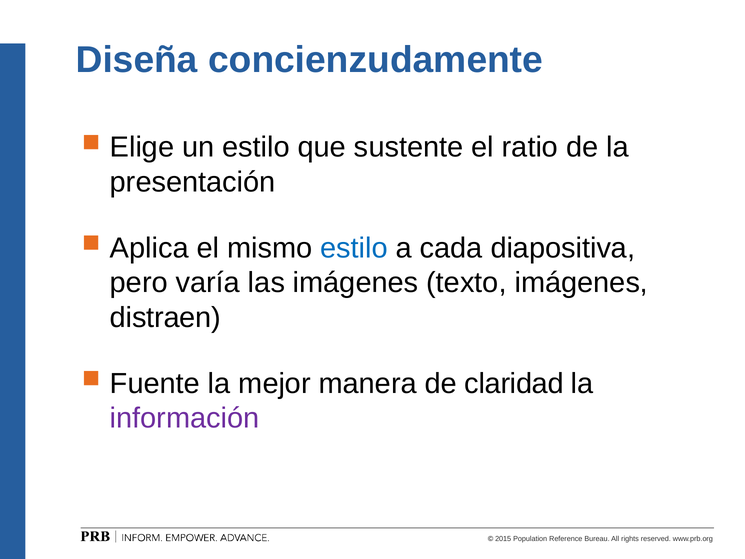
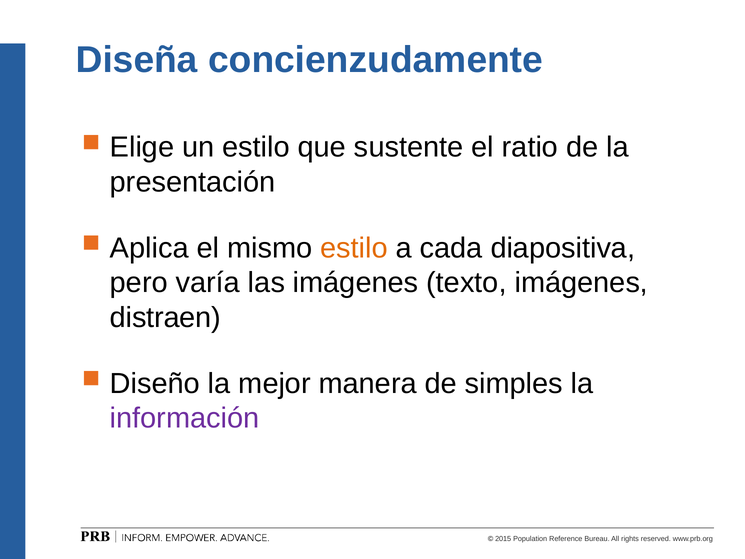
estilo colour: blue -> orange (354, 248)
Fuente: Fuente -> Diseño (155, 383)
claridad: claridad -> simples (514, 383)
